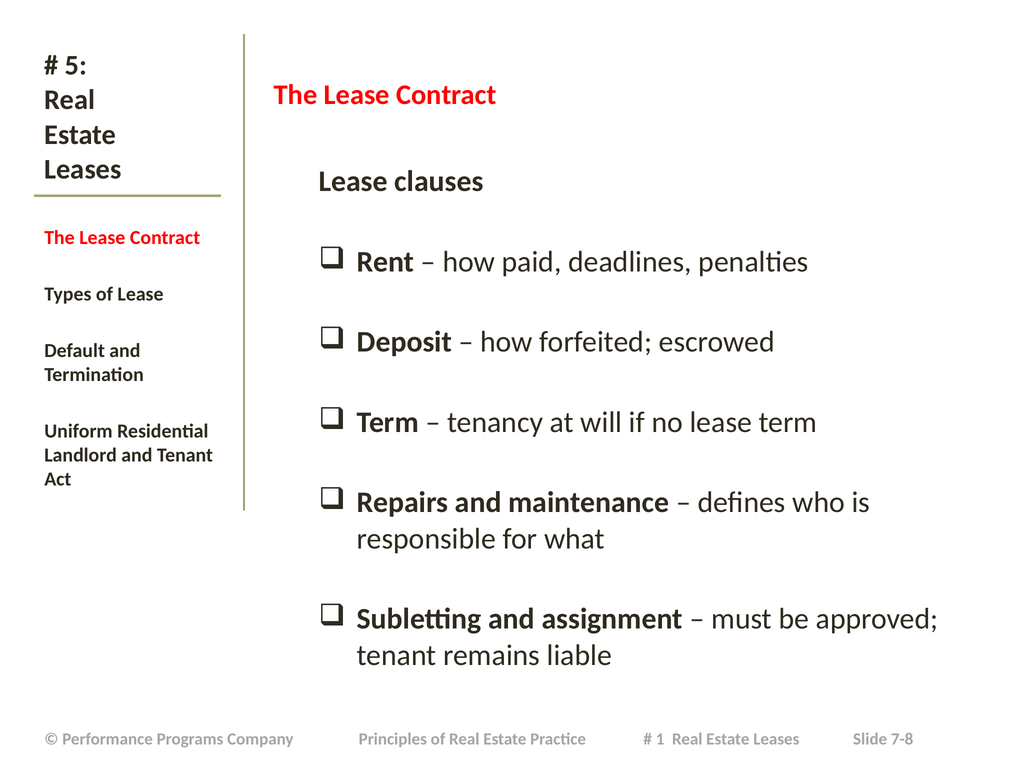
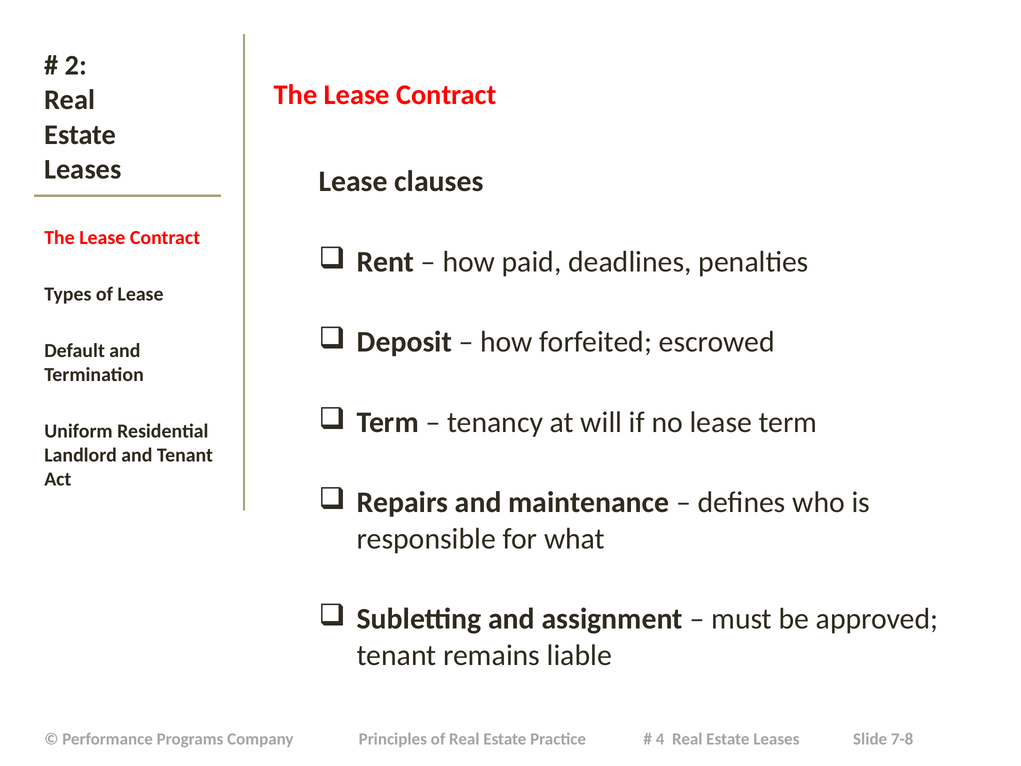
5: 5 -> 2 (76, 65)
1: 1 -> 4 (660, 739)
